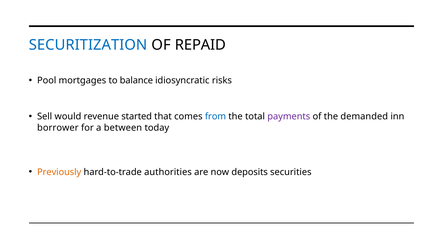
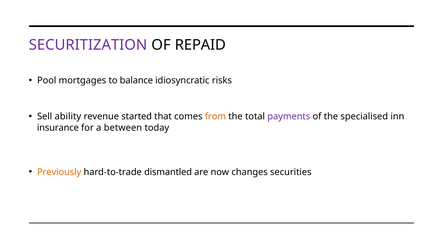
SECURITIZATION colour: blue -> purple (88, 45)
would: would -> ability (68, 117)
from colour: blue -> orange (215, 117)
demanded: demanded -> specialised (364, 117)
borrower: borrower -> insurance (58, 128)
authorities: authorities -> dismantled (168, 172)
deposits: deposits -> changes (250, 172)
